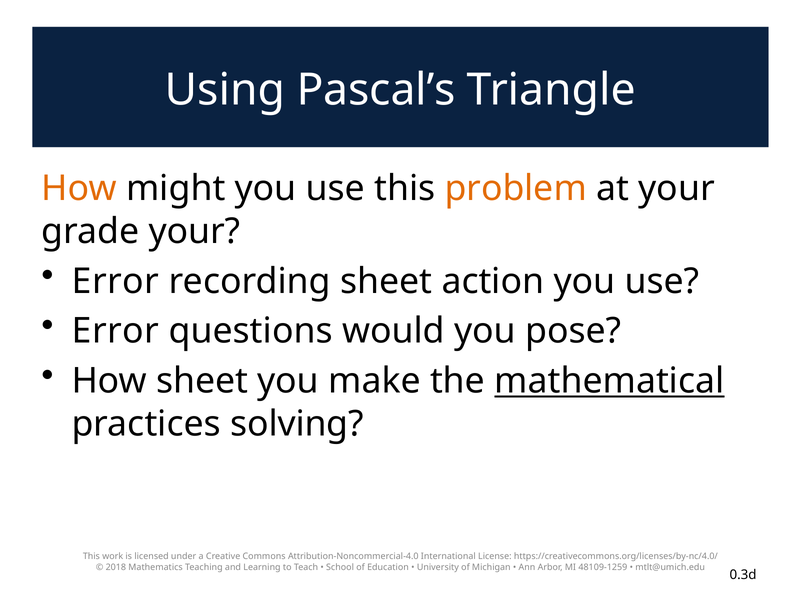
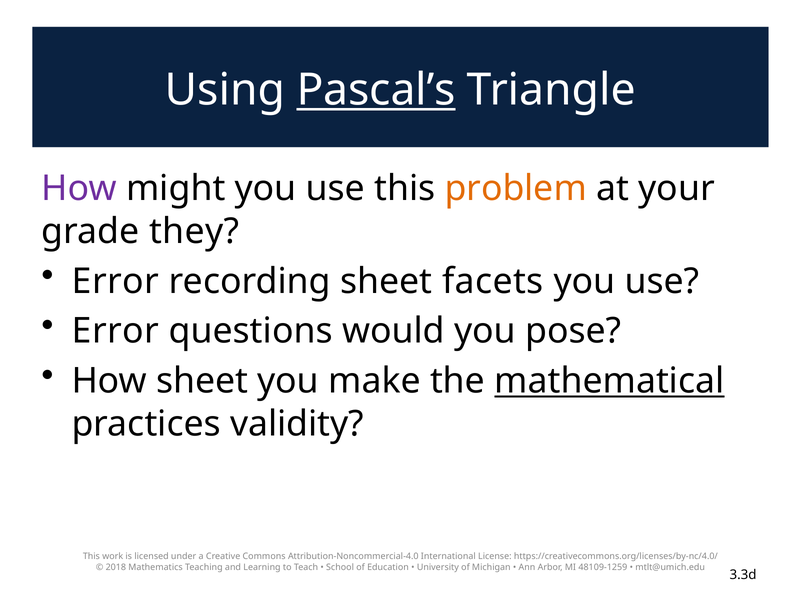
Pascal’s underline: none -> present (376, 90)
How colour: orange -> purple (79, 188)
grade your: your -> they (194, 231)
action: action -> facets (493, 281)
solving: solving -> validity (297, 424)
0.3d: 0.3d -> 3.3d (743, 574)
